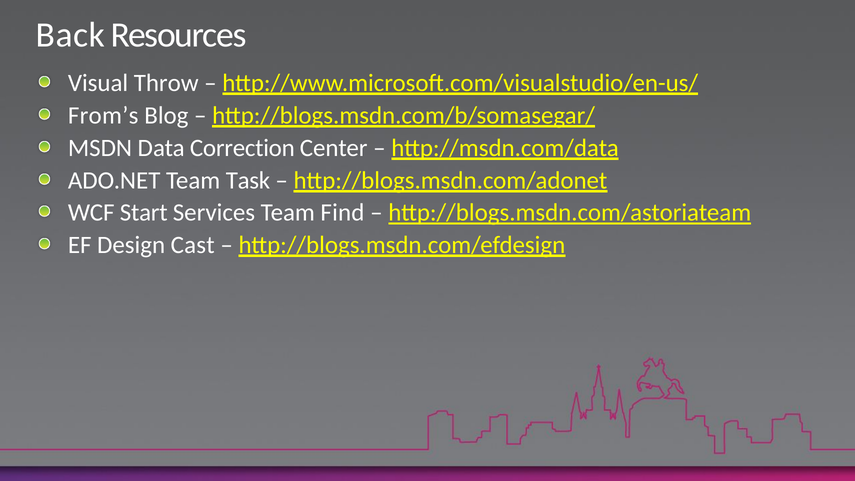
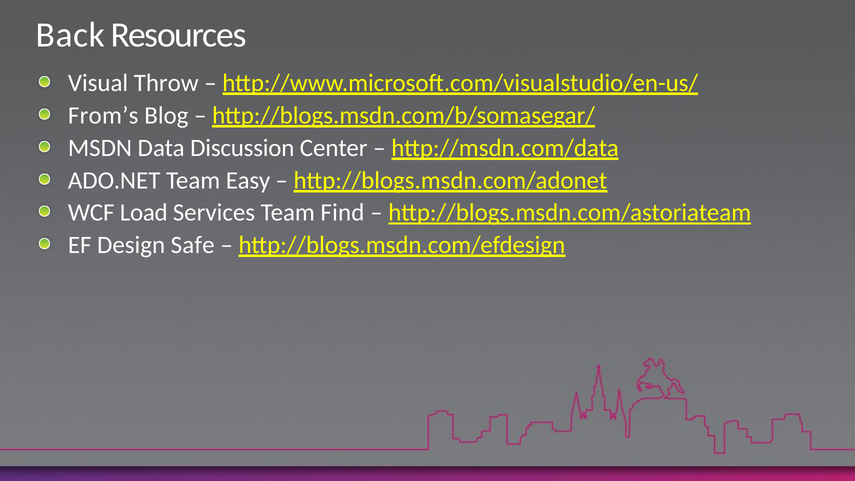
Correction: Correction -> Discussion (242, 148)
Task: Task -> Easy (248, 180)
Start: Start -> Load (144, 213)
Cast: Cast -> Safe (193, 245)
